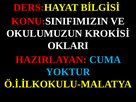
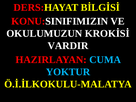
OKLARI: OKLARI -> VARDIR (68, 46)
